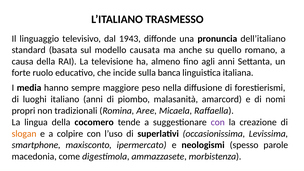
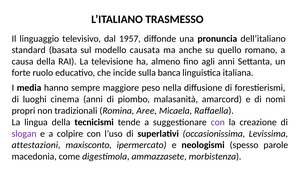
1943: 1943 -> 1957 (130, 39)
italiano: italiano -> cinema (65, 99)
cocomero: cocomero -> tecnicismi (94, 122)
slogan colour: orange -> purple (24, 134)
smartphone: smartphone -> attestazioni (36, 145)
